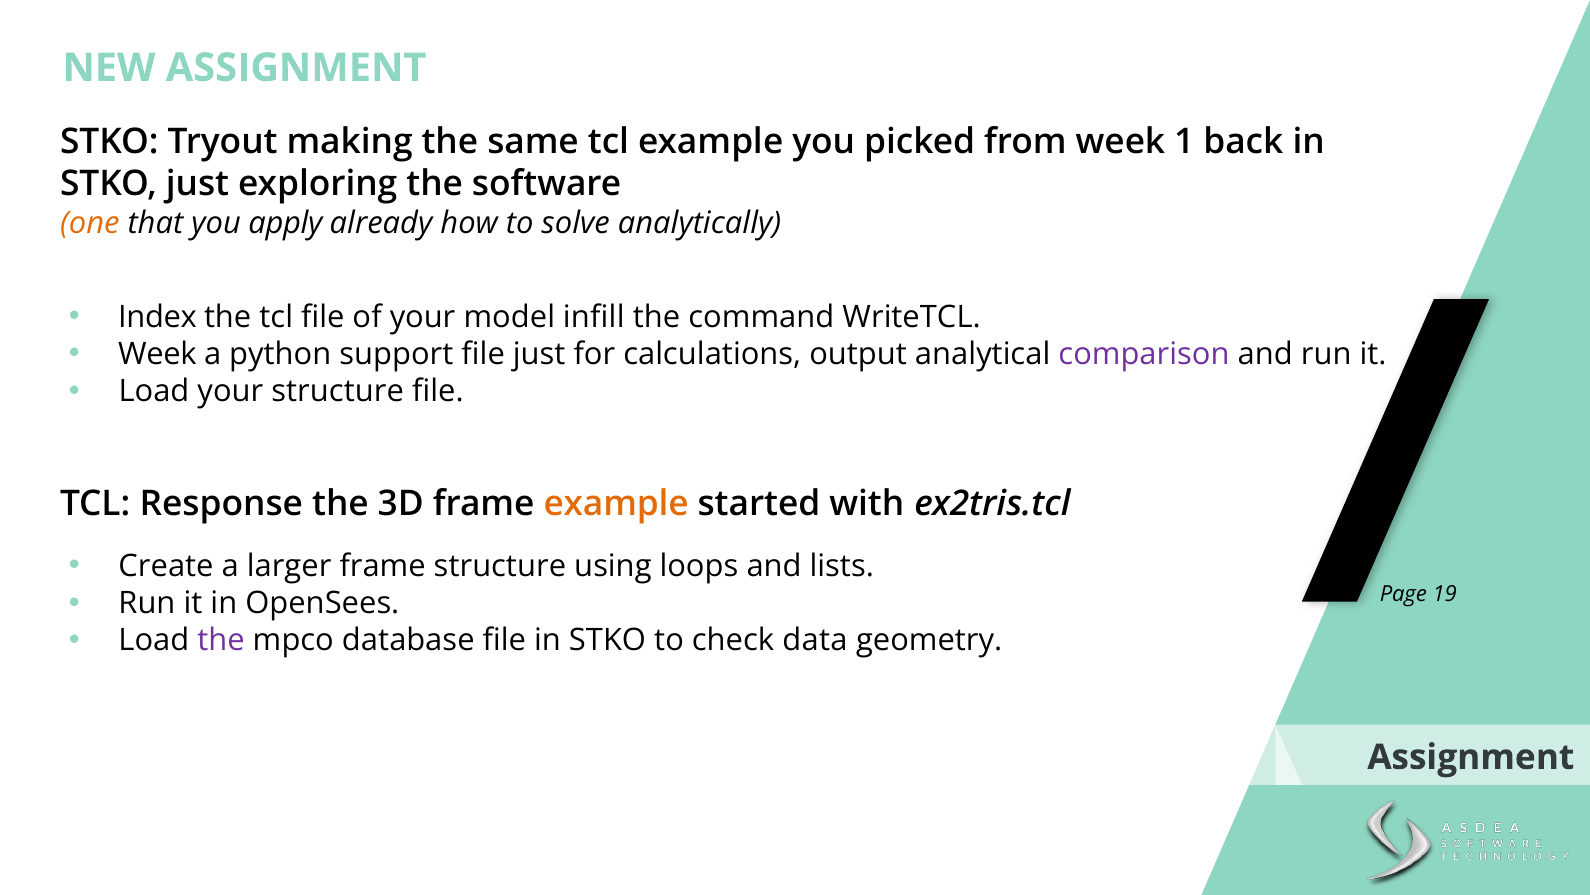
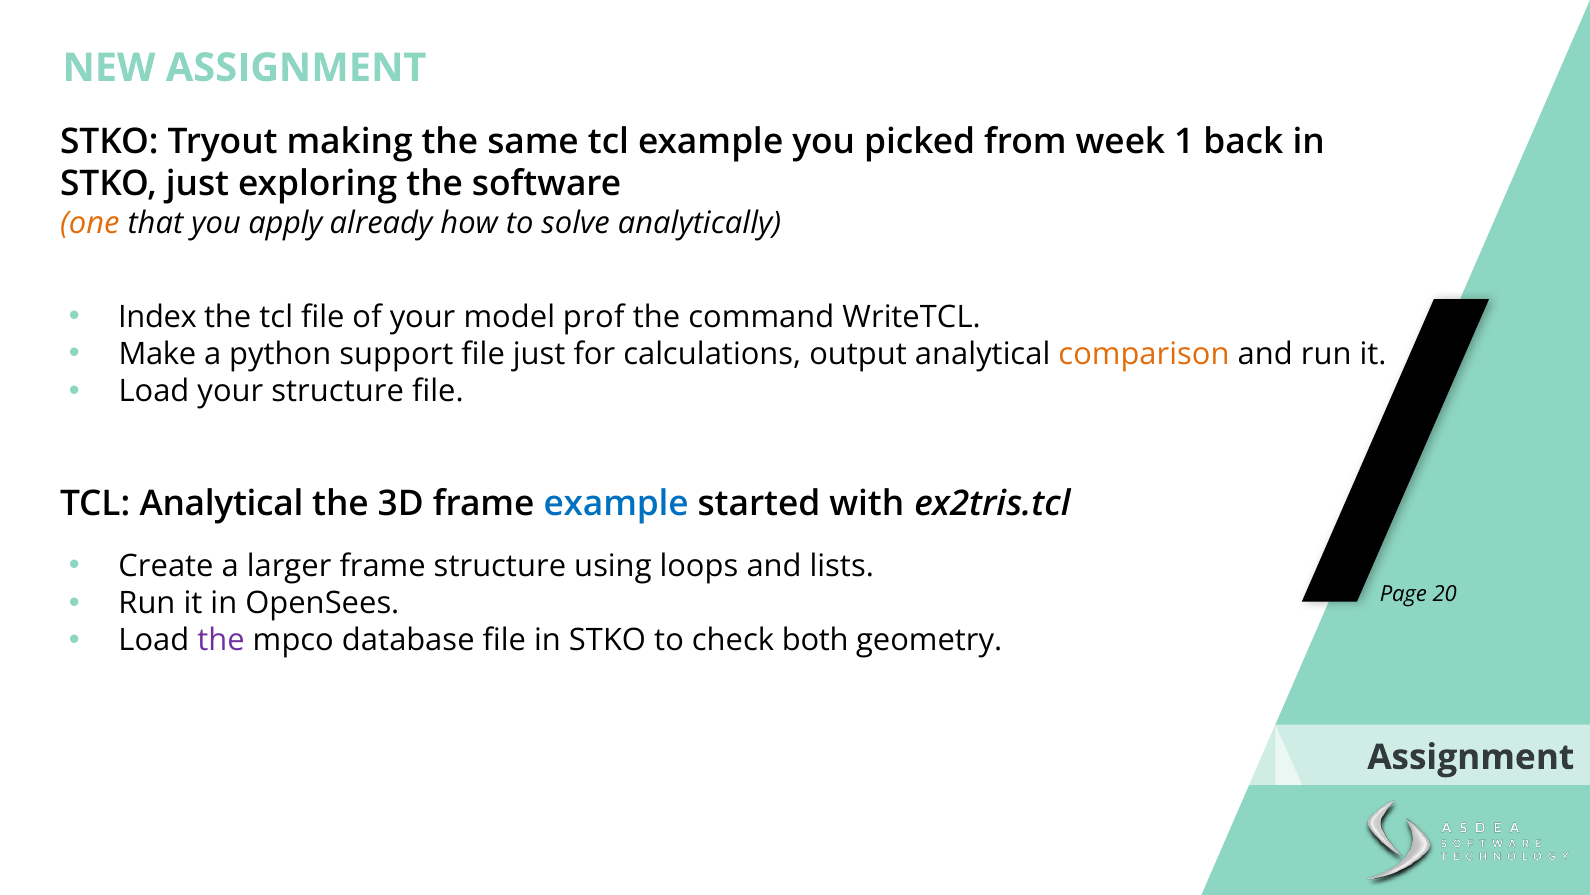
infill: infill -> prof (594, 317)
Week: Week -> Make (157, 354)
comparison colour: purple -> orange (1144, 354)
TCL Response: Response -> Analytical (221, 503)
example colour: orange -> blue (616, 503)
19: 19 -> 20 (1445, 594)
data: data -> both (815, 640)
